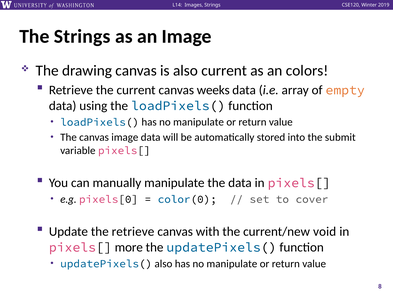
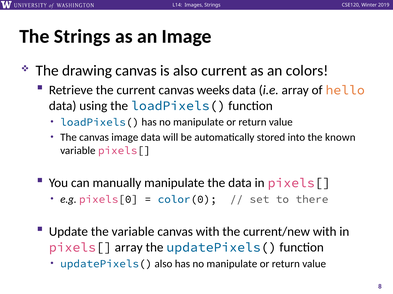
empty: empty -> hello (345, 90)
submit: submit -> known (340, 138)
cover: cover -> there (312, 200)
the retrieve: retrieve -> variable (133, 232)
current/new void: void -> with (325, 232)
pixels[ more: more -> array (129, 248)
